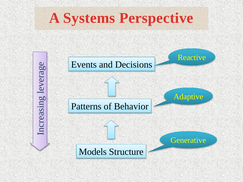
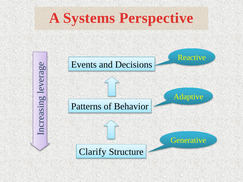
Models: Models -> Clarify (93, 152)
